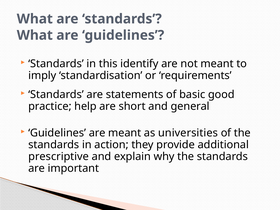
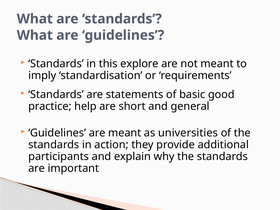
identify: identify -> explore (139, 64)
prescriptive: prescriptive -> participants (59, 156)
